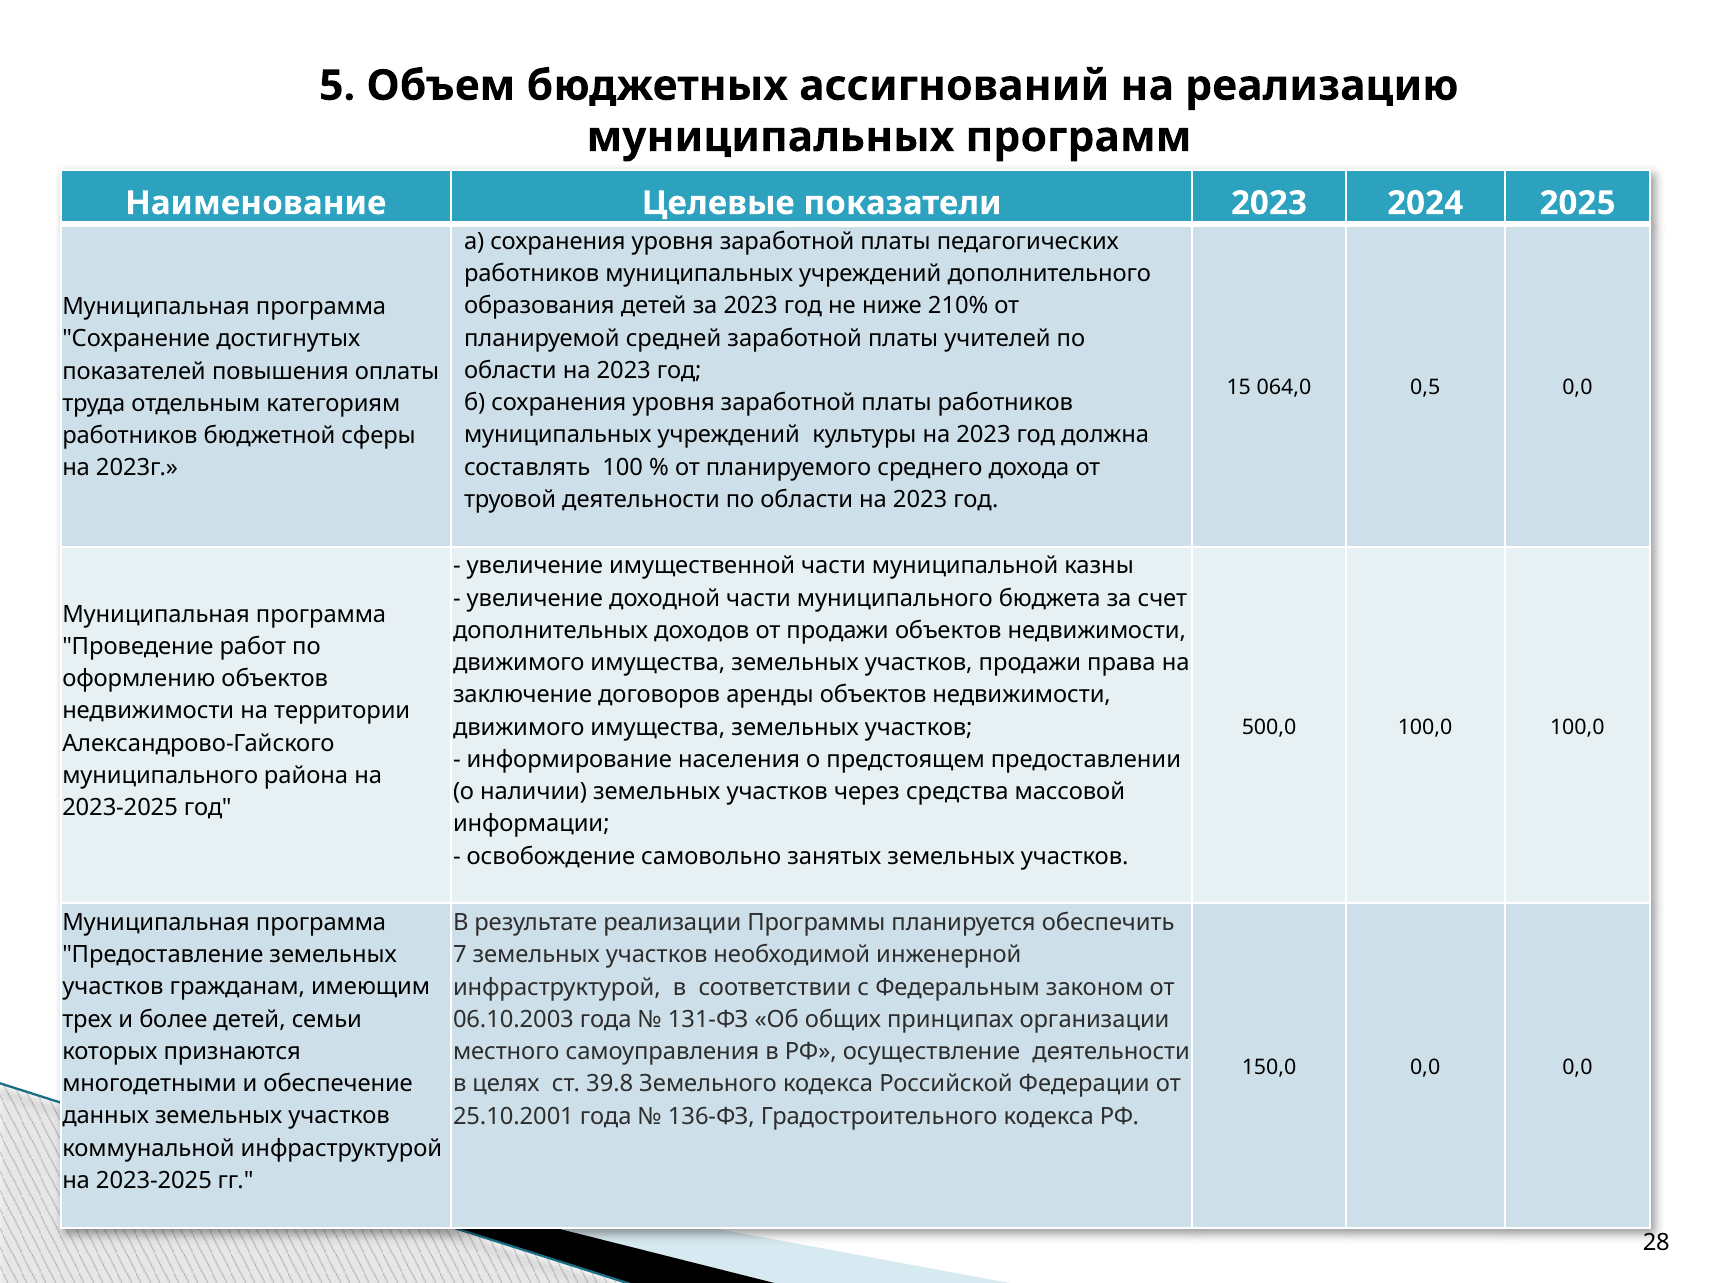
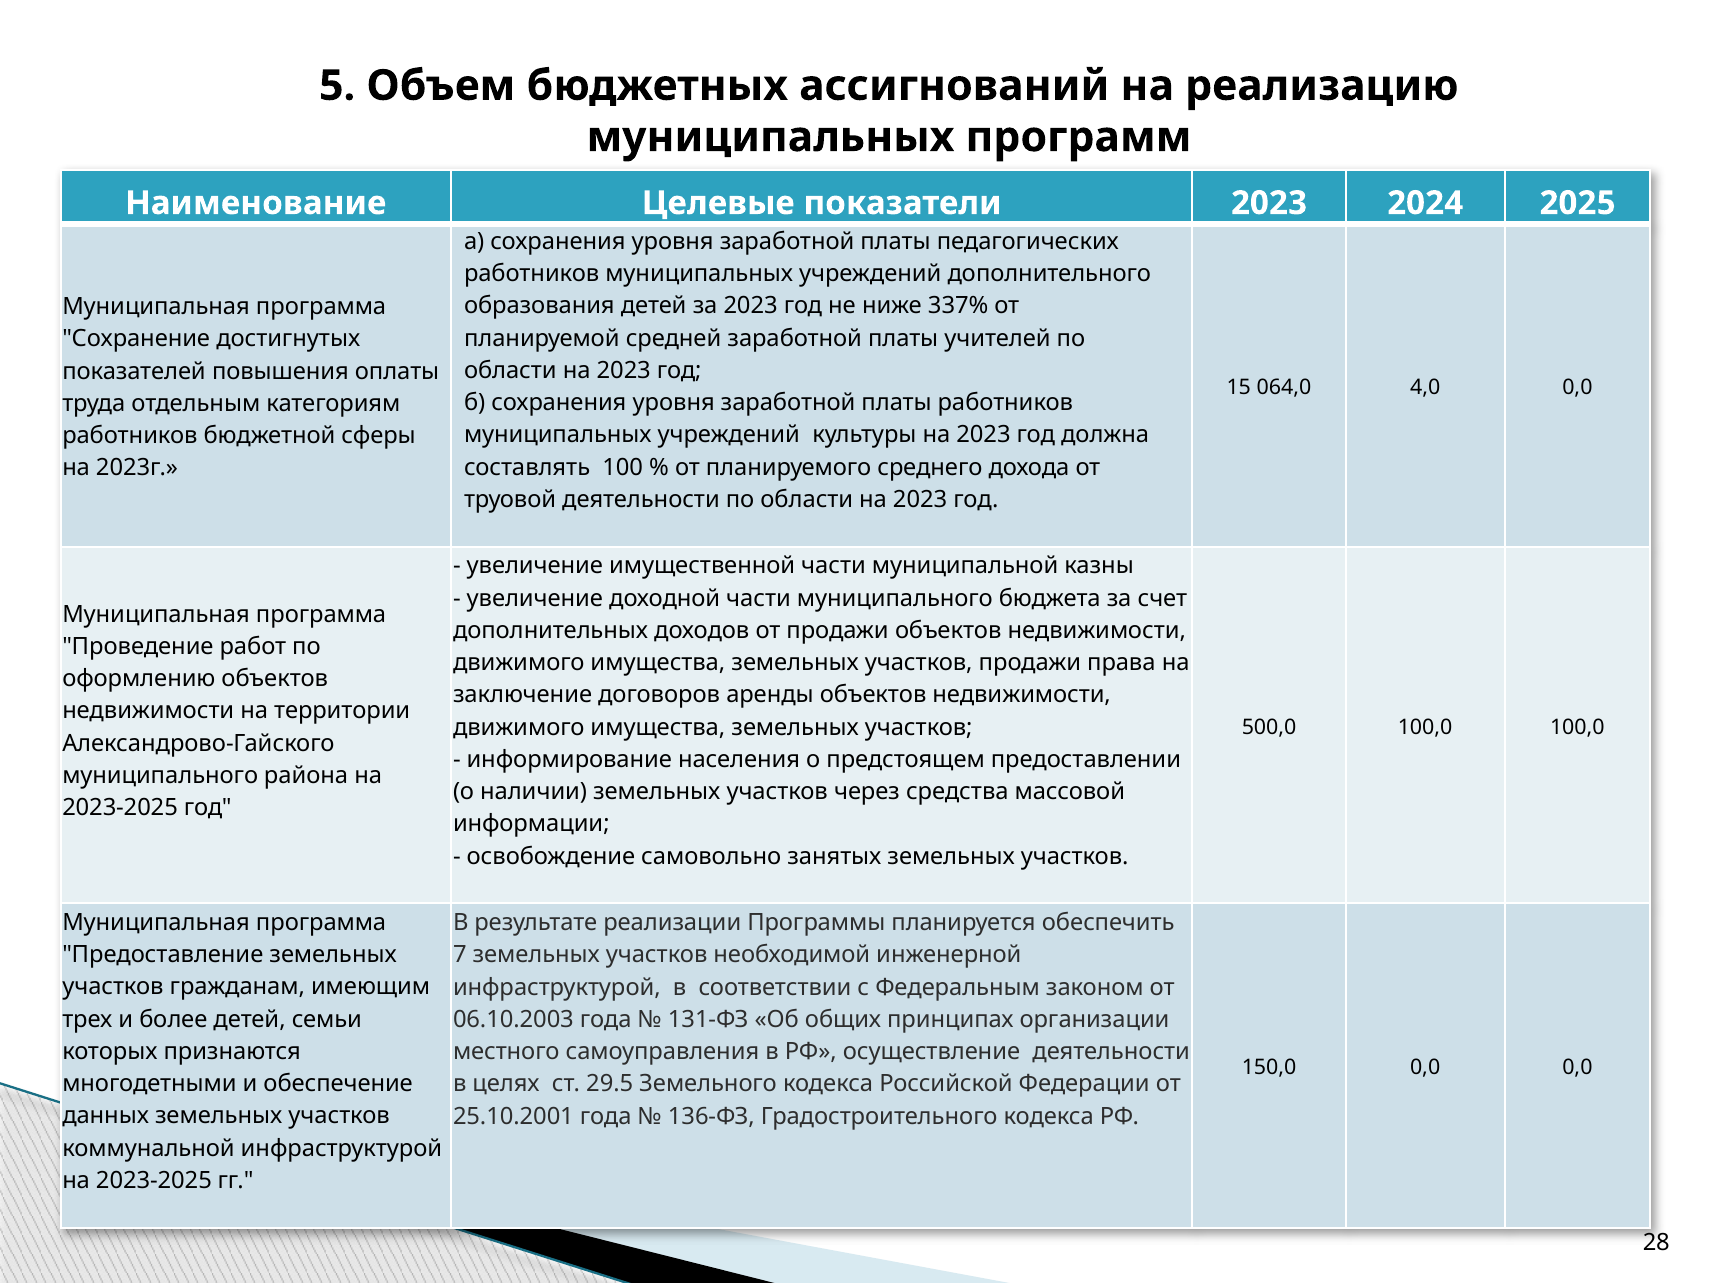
210%: 210% -> 337% (958, 306)
0,5: 0,5 -> 4,0 (1425, 387)
39.8: 39.8 -> 29.5 (610, 1084)
